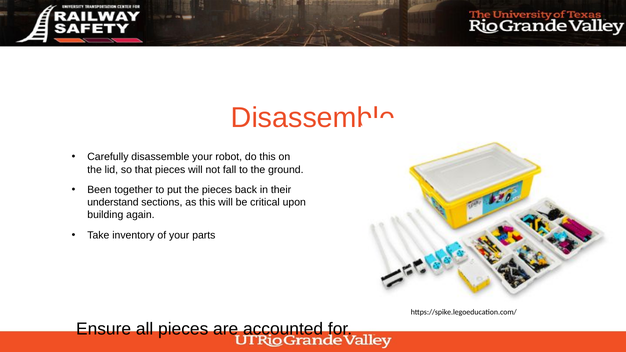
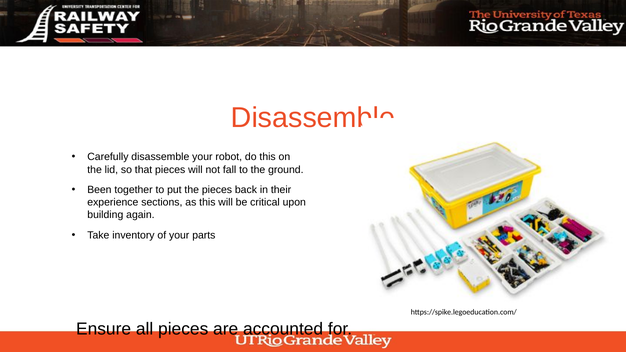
understand: understand -> experience (113, 202)
